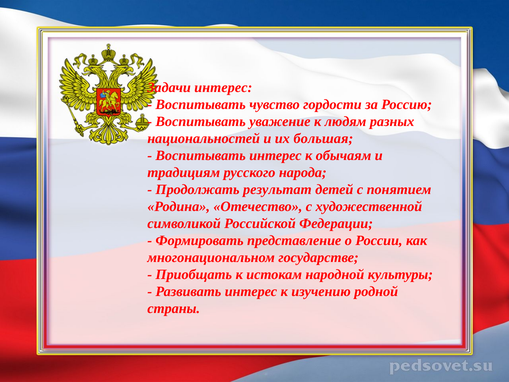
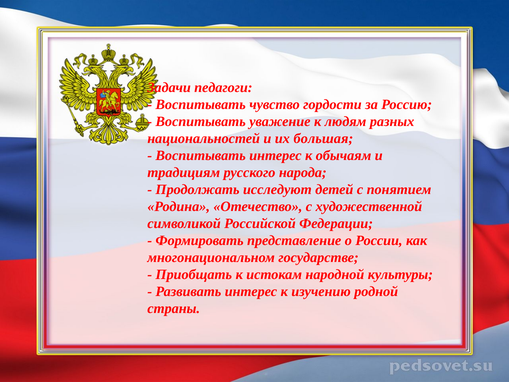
Задачи интерес: интерес -> педагоги (223, 88)
результат: результат -> исследуют (277, 189)
